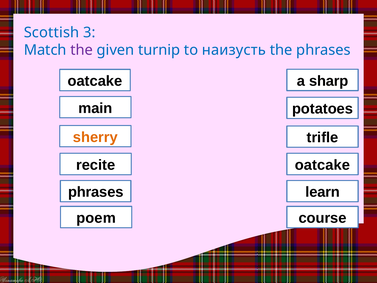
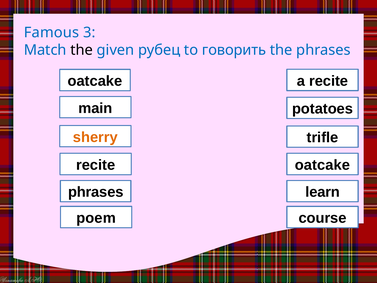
Scottish: Scottish -> Famous (52, 32)
the colour: purple -> black (82, 50)
turnip: turnip -> рубец (159, 50)
наизусть: наизусть -> говорить (234, 50)
a sharp: sharp -> recite (329, 81)
